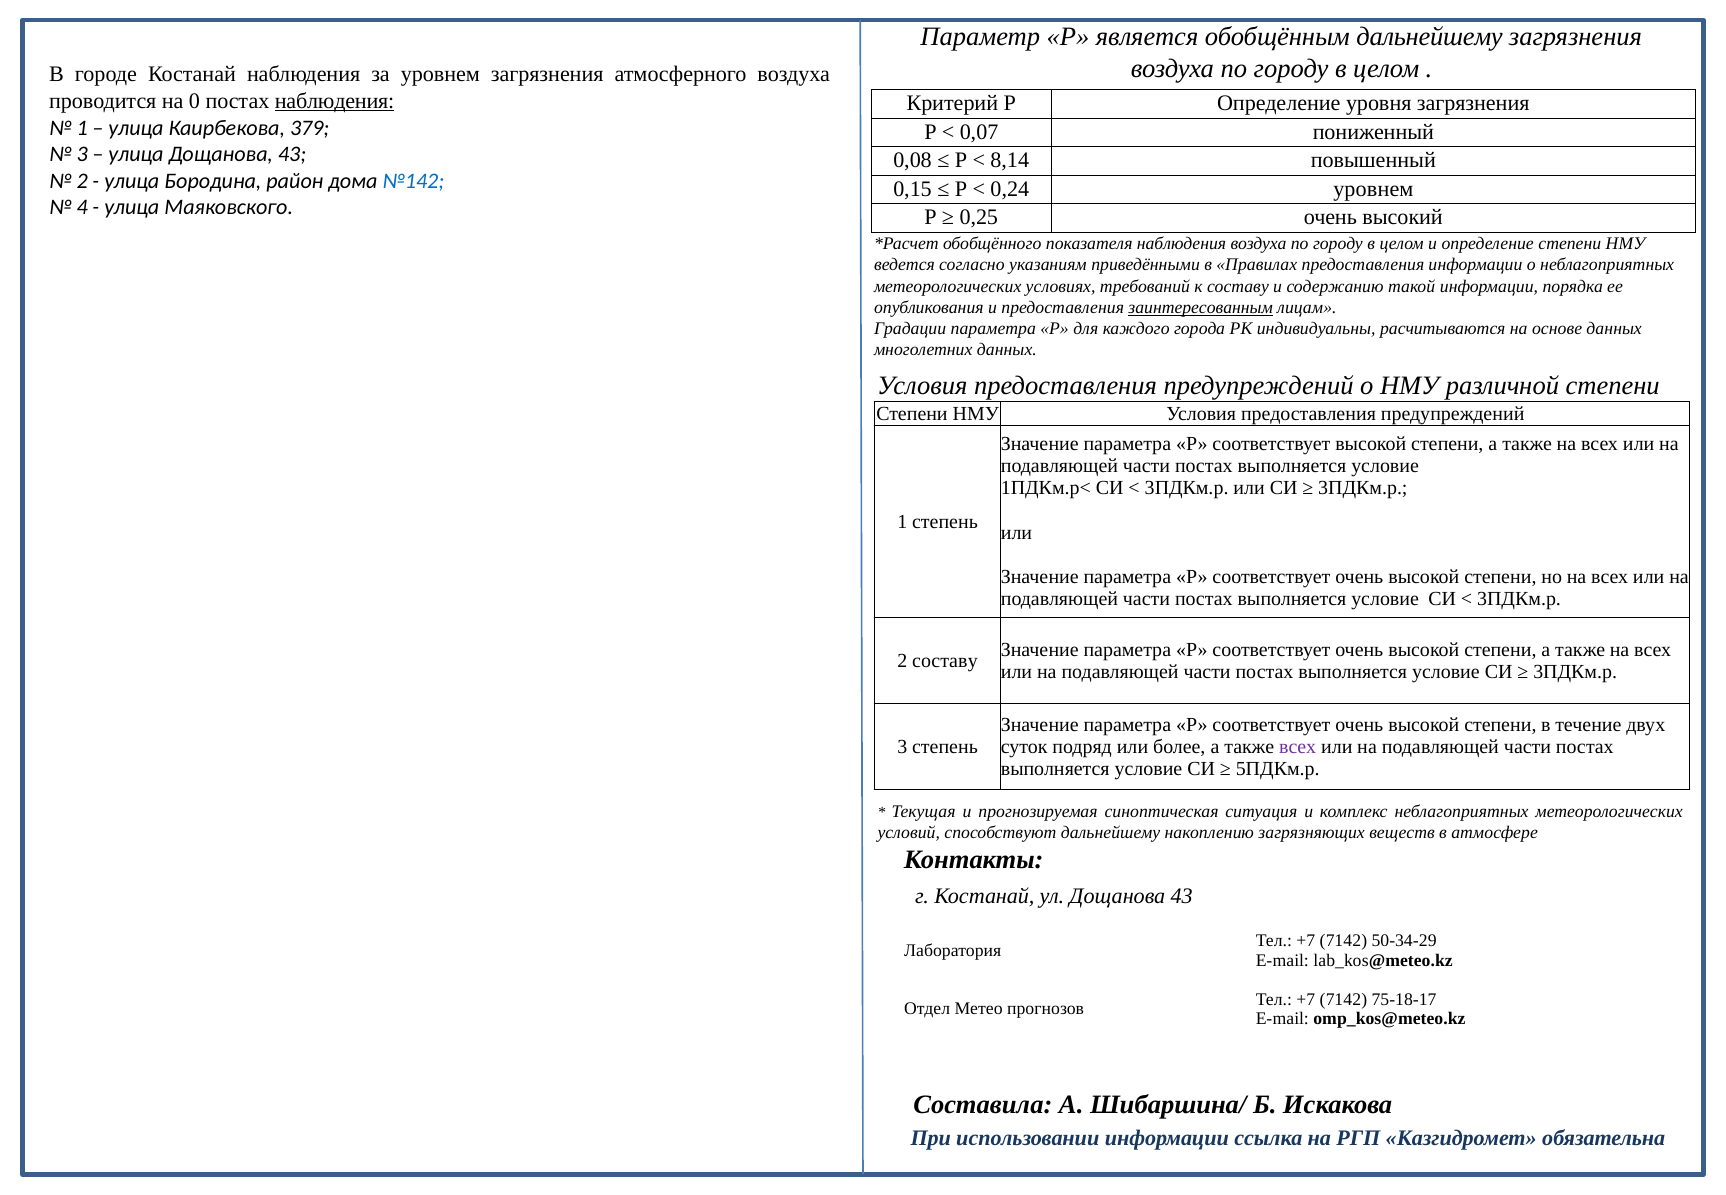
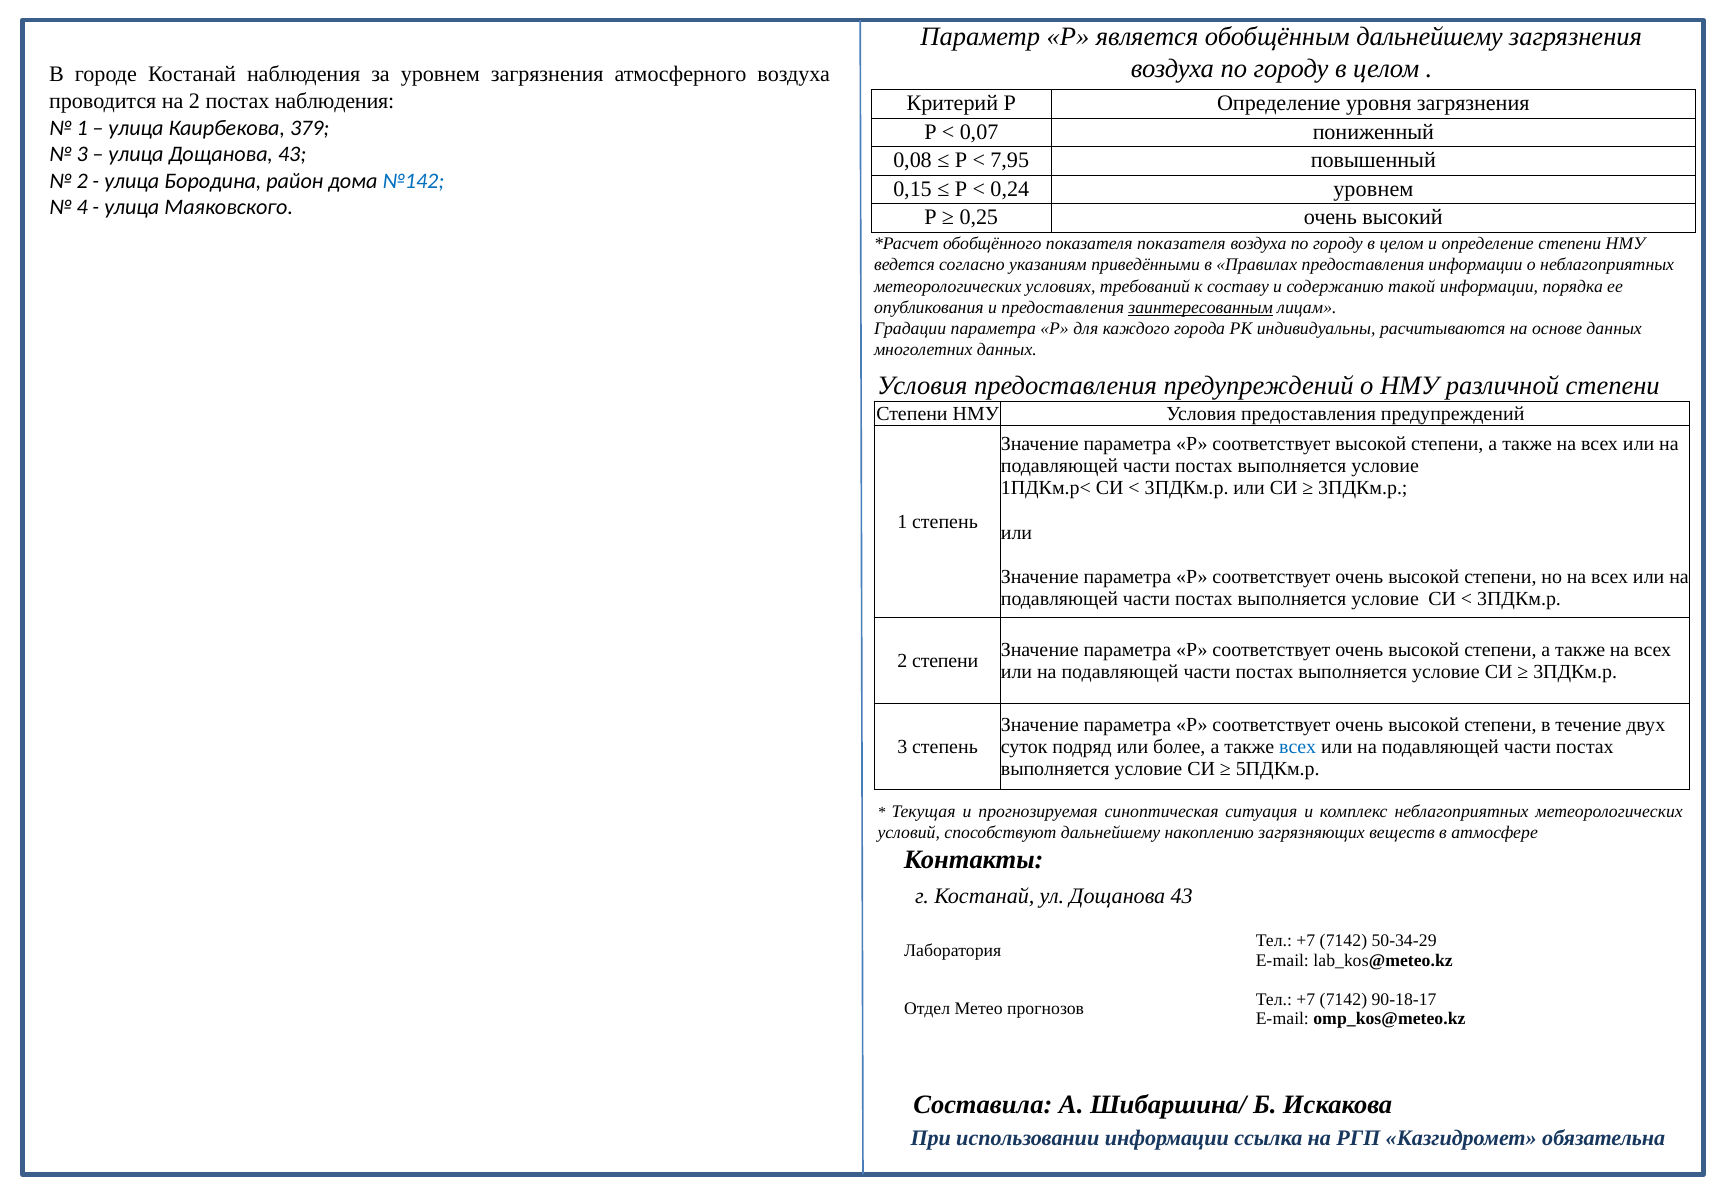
на 0: 0 -> 2 (194, 101)
наблюдения underline: present -> none (335, 101)
8,14: 8,14 -> 7,95 (1010, 161)
показателя наблюдения: наблюдения -> показателя (1181, 244)
2 составу: составу -> степени (945, 661)
всех colour: purple -> blue (1298, 747)
75-18-17: 75-18-17 -> 90-18-17 (1404, 999)
